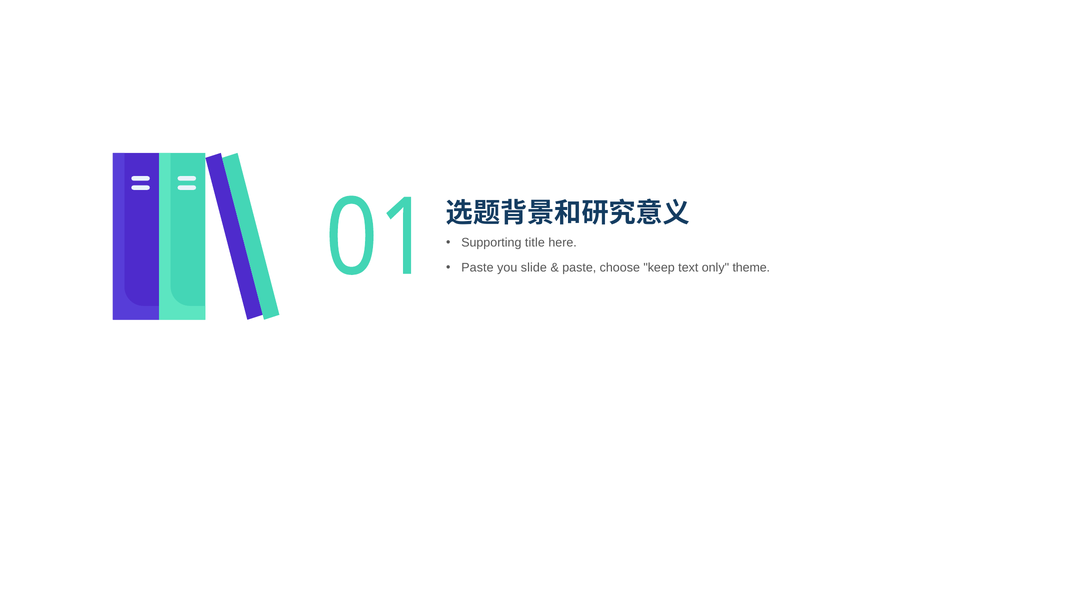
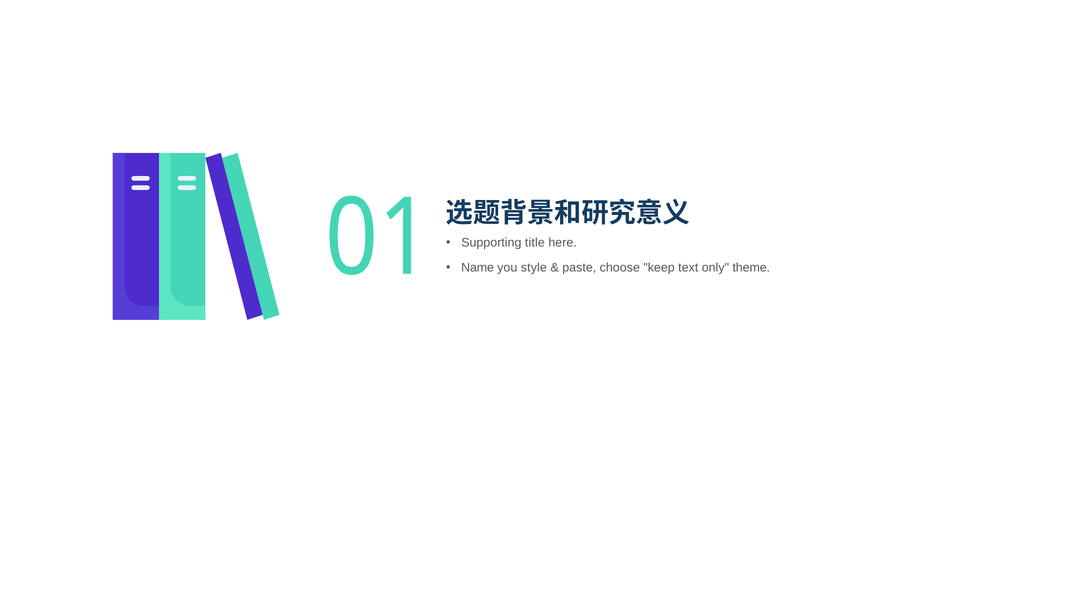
Paste: Paste -> Name (478, 267)
slide: slide -> style (534, 267)
